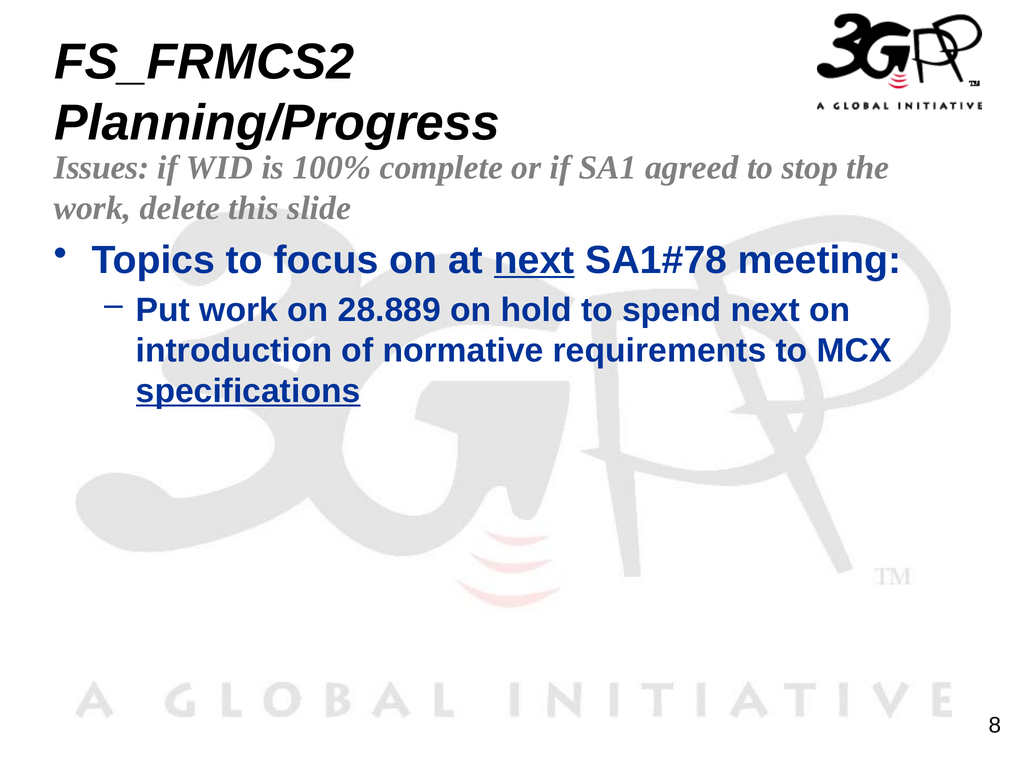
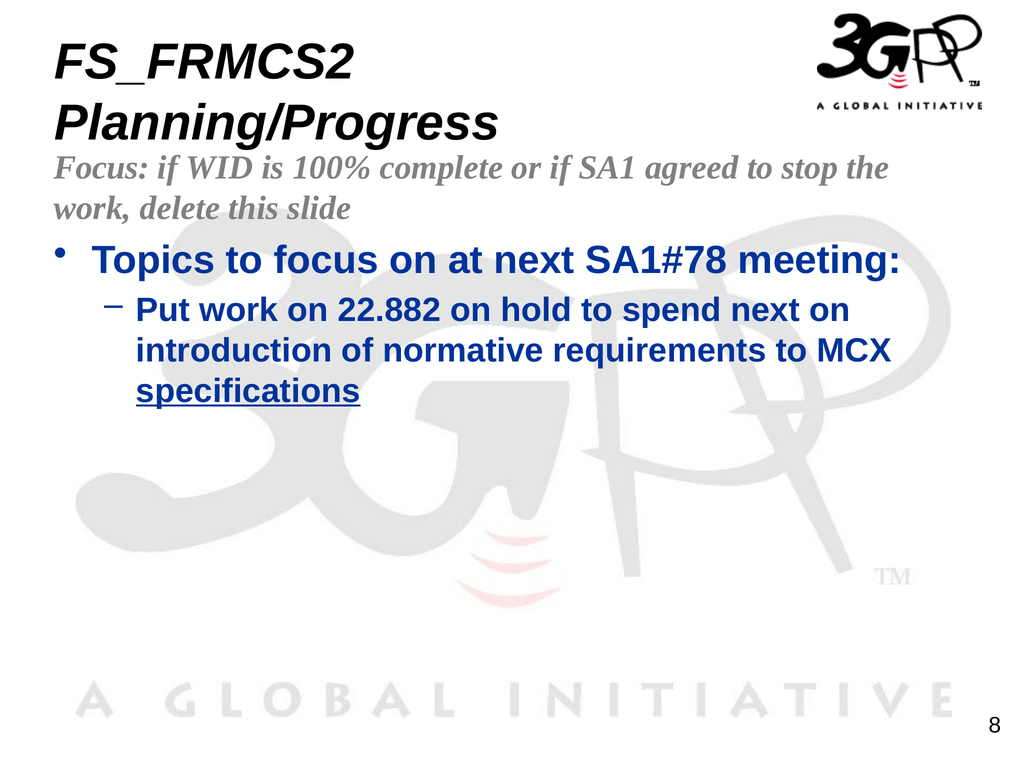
Issues: Issues -> Focus (102, 168)
next underline: present -> none (534, 260)
28.889: 28.889 -> 22.882 (389, 310)
